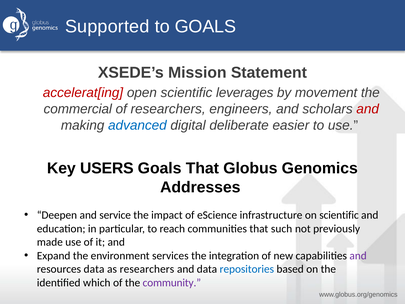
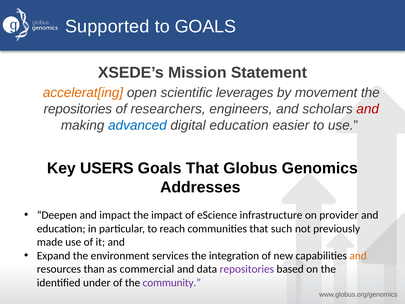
accelerat[ing colour: red -> orange (83, 93)
commercial: commercial -> repositories (78, 109)
digital deliberate: deliberate -> education (239, 125)
and service: service -> impact (115, 215)
on scientific: scientific -> provider (339, 215)
and colour: purple -> orange (358, 256)
resources data: data -> than (94, 269)
as researchers: researchers -> commercial (147, 269)
repositories colour: blue -> purple (247, 269)
which: which -> under (97, 283)
